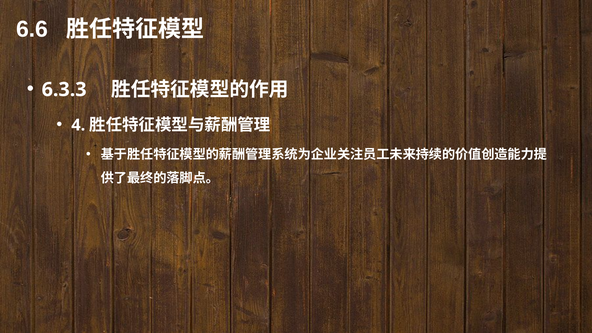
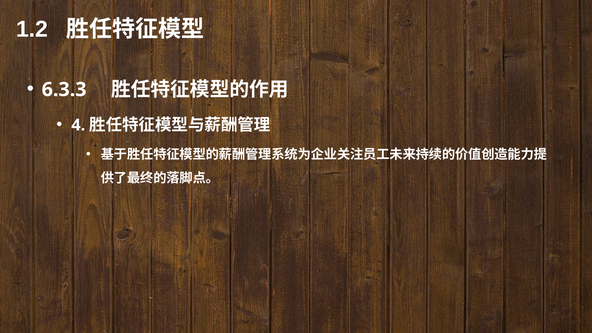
6.6: 6.6 -> 1.2 (32, 29)
